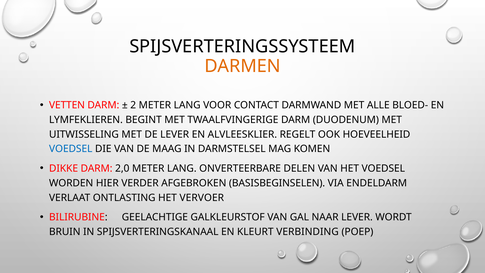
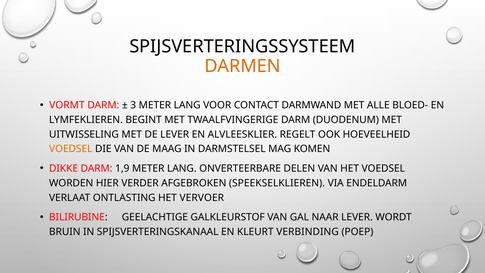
VETTEN: VETTEN -> VORMT (67, 105)
2: 2 -> 3 (133, 105)
VOEDSEL colour: blue -> orange (71, 149)
2,0: 2,0 -> 1,9 (122, 168)
BASISBEGINSELEN: BASISBEGINSELEN -> SPEEKSELKLIEREN (277, 183)
